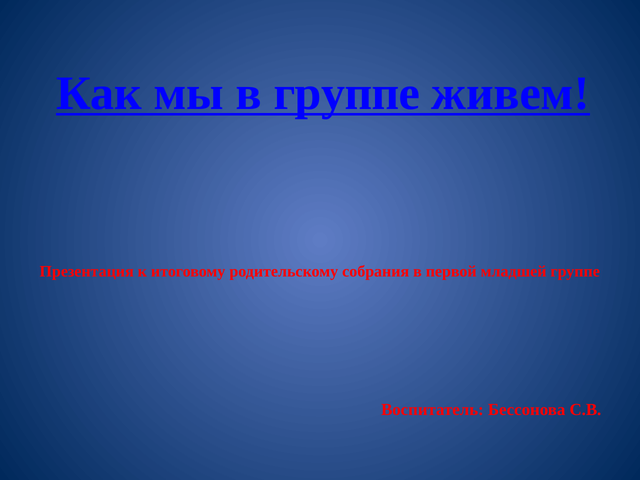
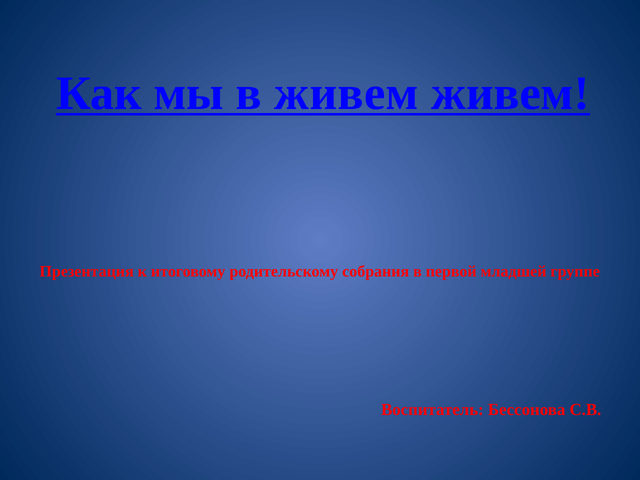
в группе: группе -> живем (346, 93)
